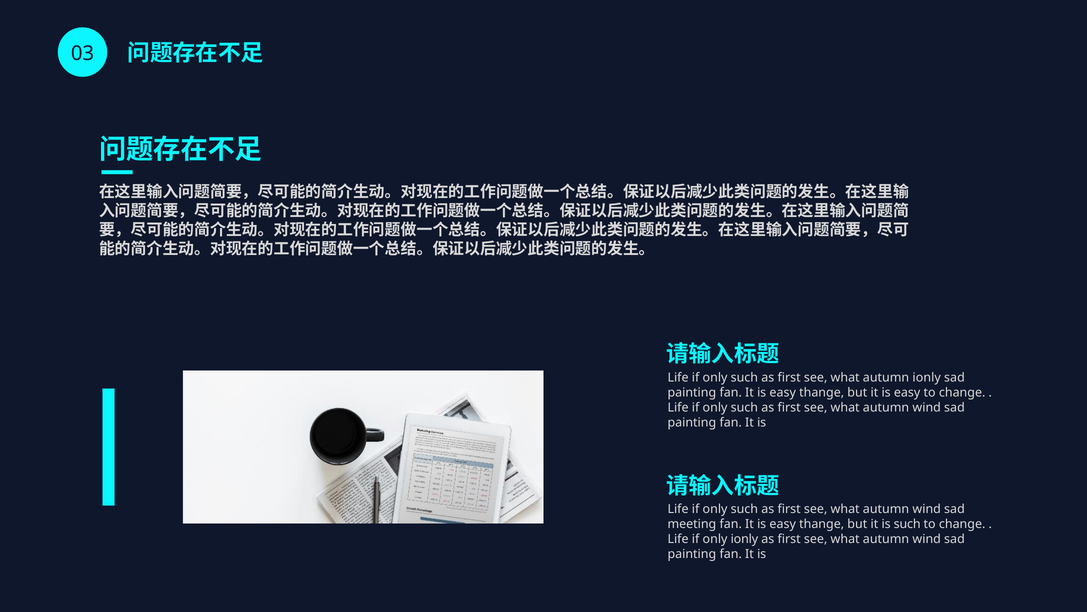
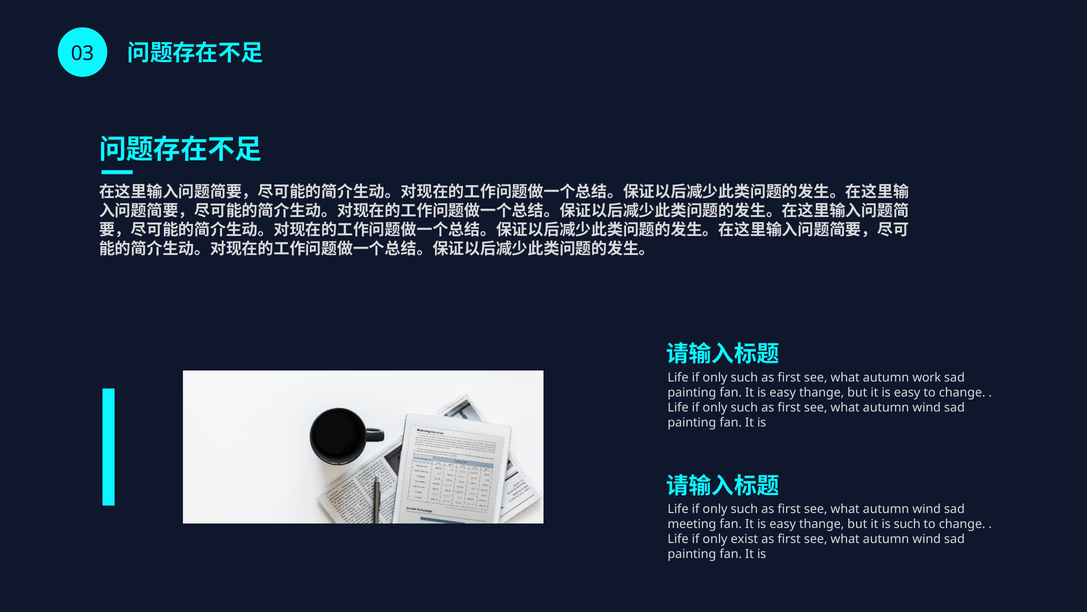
autumn ionly: ionly -> work (927, 377)
only ionly: ionly -> exist (744, 539)
